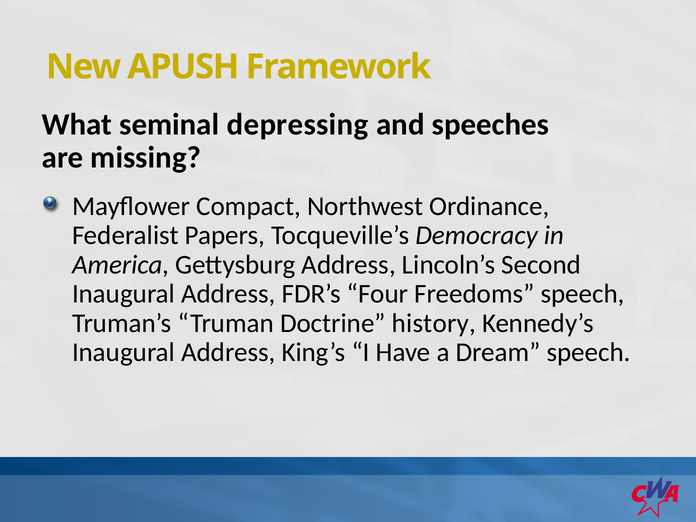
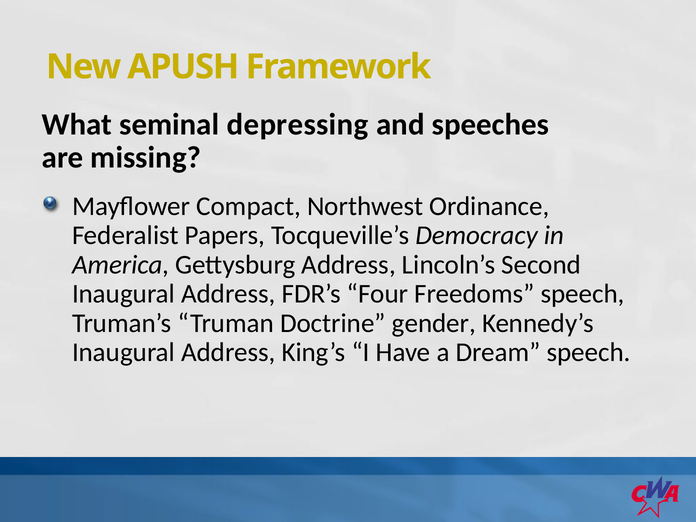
history: history -> gender (434, 323)
